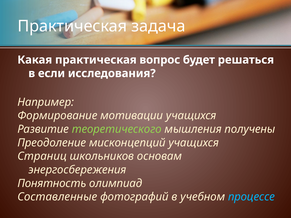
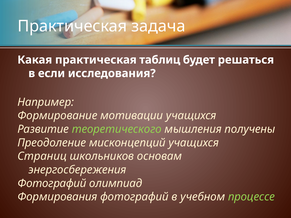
вопрос: вопрос -> таблиц (160, 60)
Понятность: Понятность -> Фотографий (52, 184)
Составленные: Составленные -> Формирования (57, 197)
процессе colour: light blue -> light green (251, 197)
